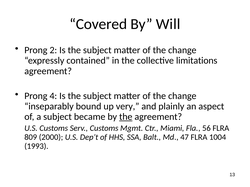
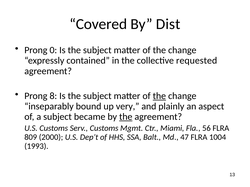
Will: Will -> Dist (168, 24)
2: 2 -> 0 (53, 50)
limitations: limitations -> requested (197, 61)
4: 4 -> 8 (53, 96)
the underline: none -> present (159, 96)
